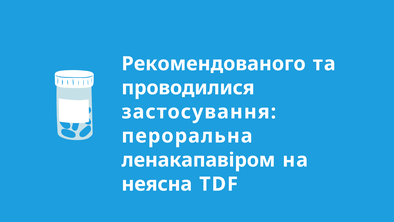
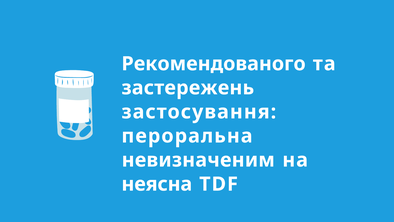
проводилися: проводилися -> застережень (188, 88)
ленакапавіром: ленакапавіром -> невизначеним (198, 160)
